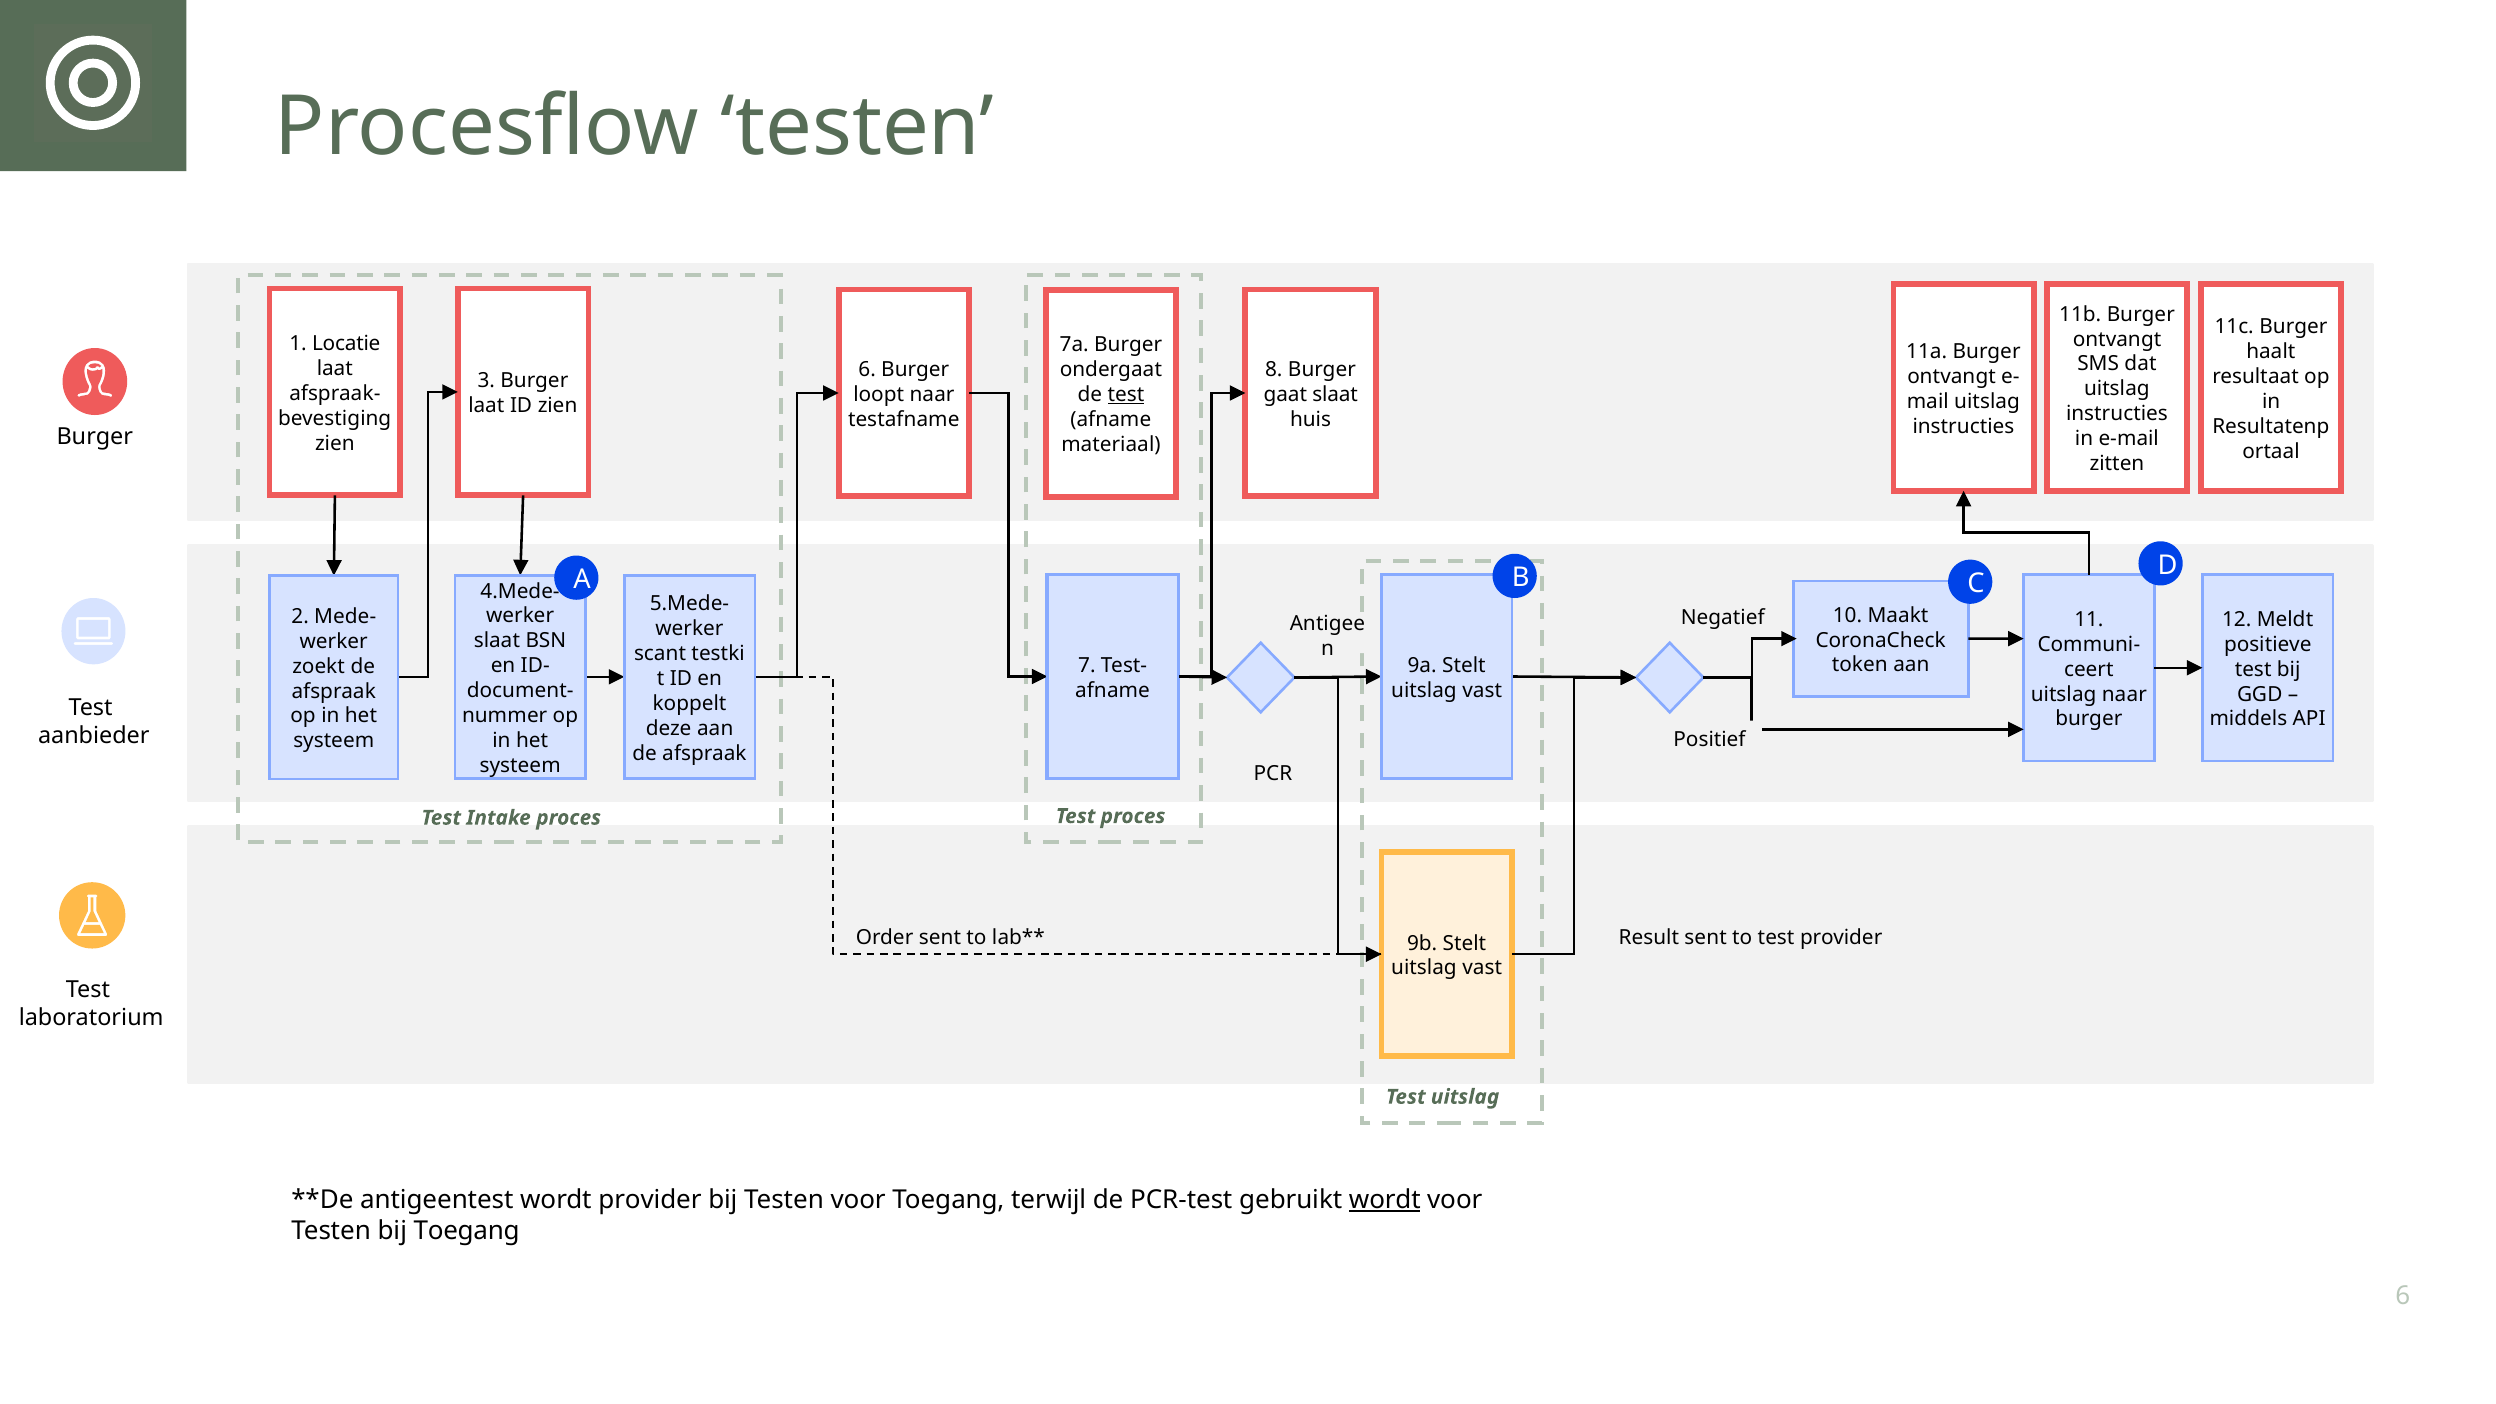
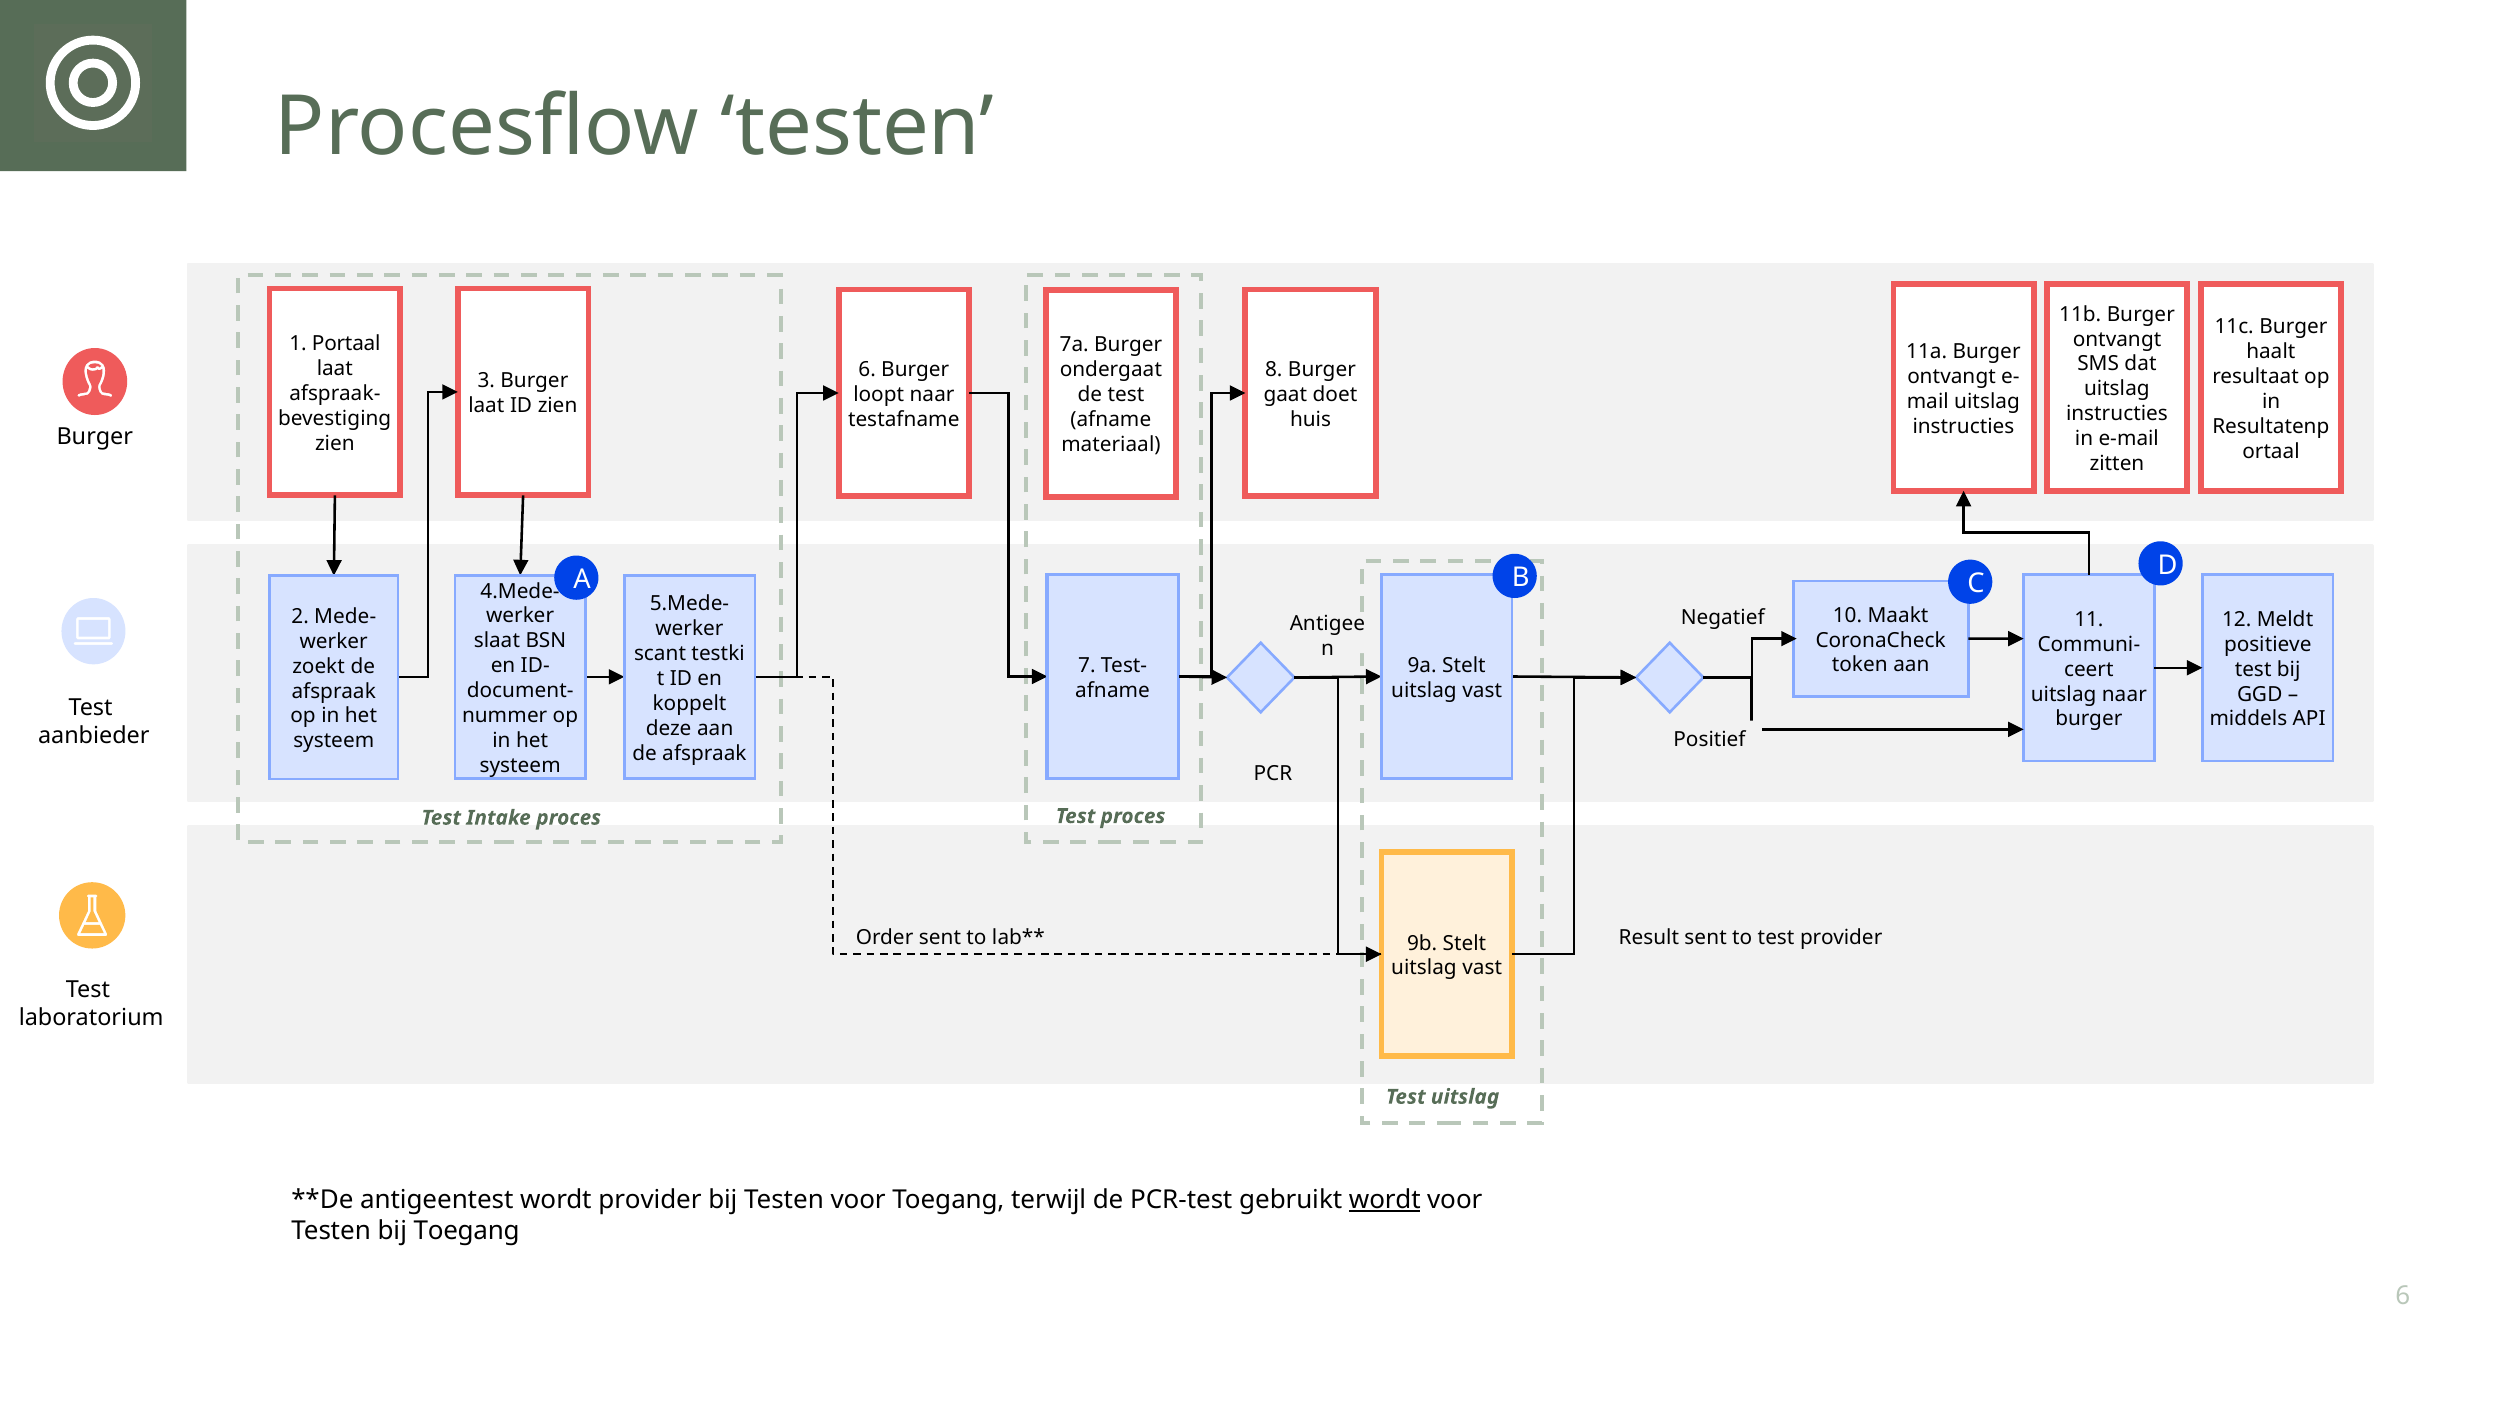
Locatie: Locatie -> Portaal (346, 344)
gaat slaat: slaat -> doet (1335, 394)
test underline: present -> none (1126, 395)
